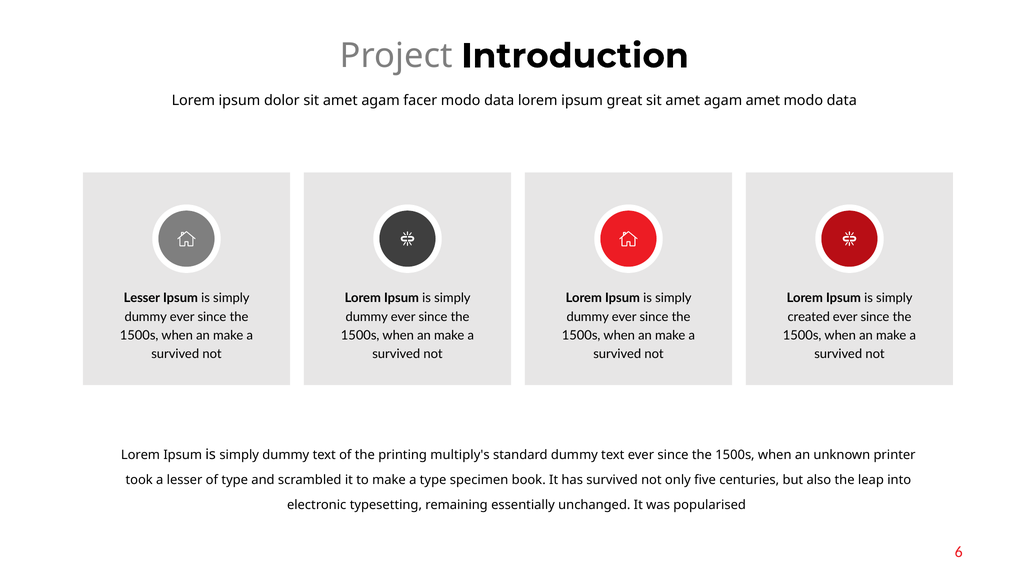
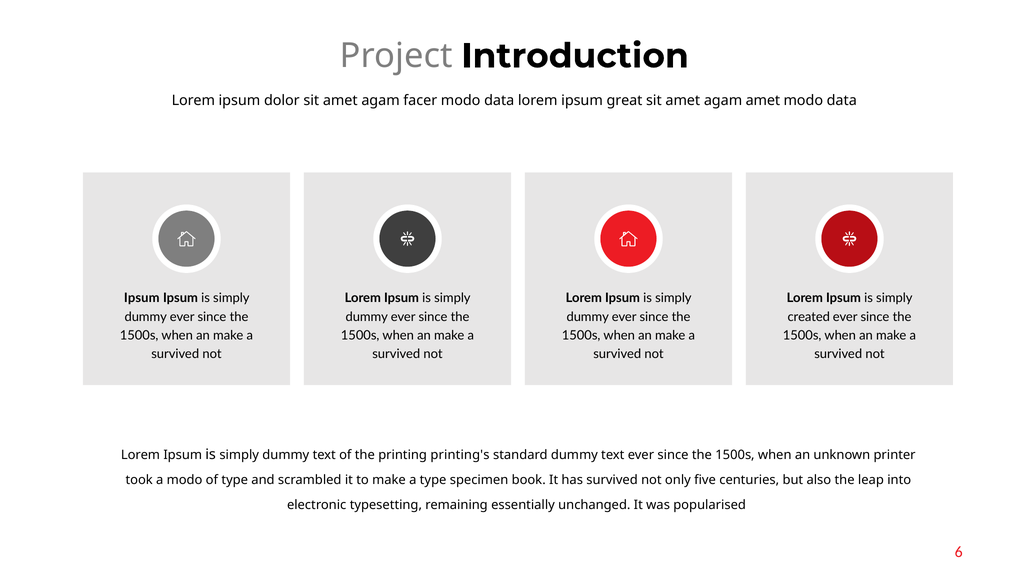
Lesser: Lesser -> Ipsum (142, 298)
multiply's: multiply's -> printing's (460, 455)
a lesser: lesser -> modo (185, 480)
